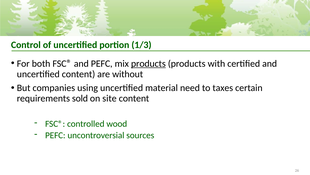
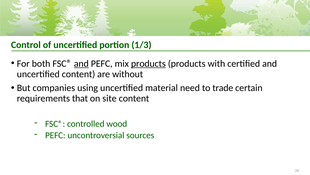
and underline: none -> present (81, 63)
taxes: taxes -> trade (223, 88)
sold: sold -> that (80, 98)
